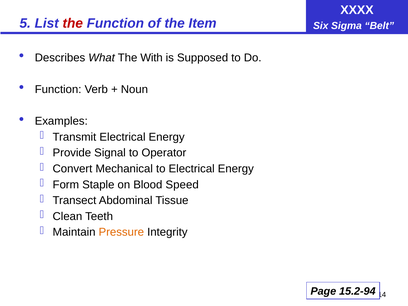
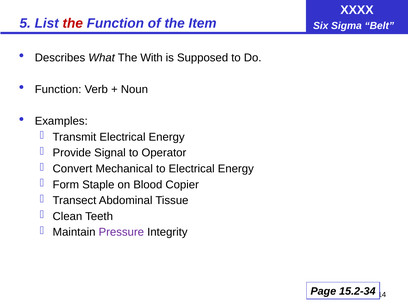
Speed: Speed -> Copier (182, 185)
Pressure colour: orange -> purple (121, 232)
15.2-94: 15.2-94 -> 15.2-34 (357, 291)
